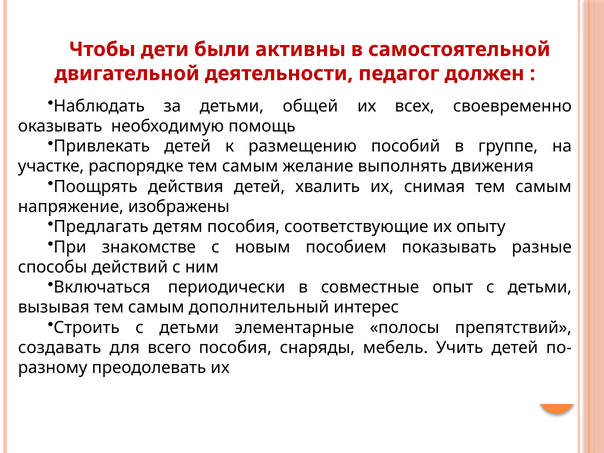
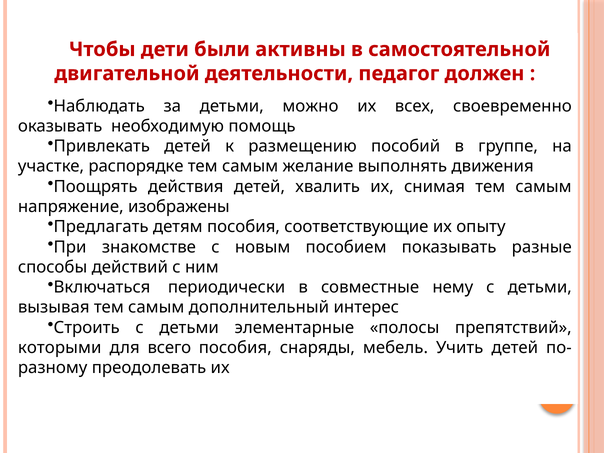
общей: общей -> можно (310, 106)
опыт: опыт -> нему (453, 287)
создавать: создавать -> которыми (60, 348)
